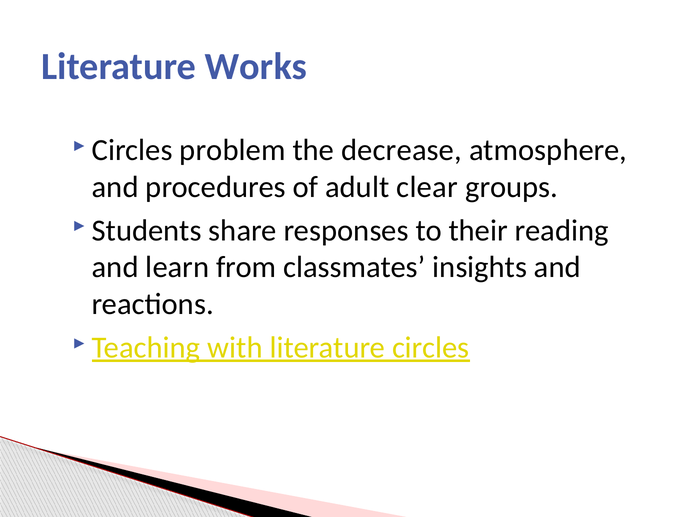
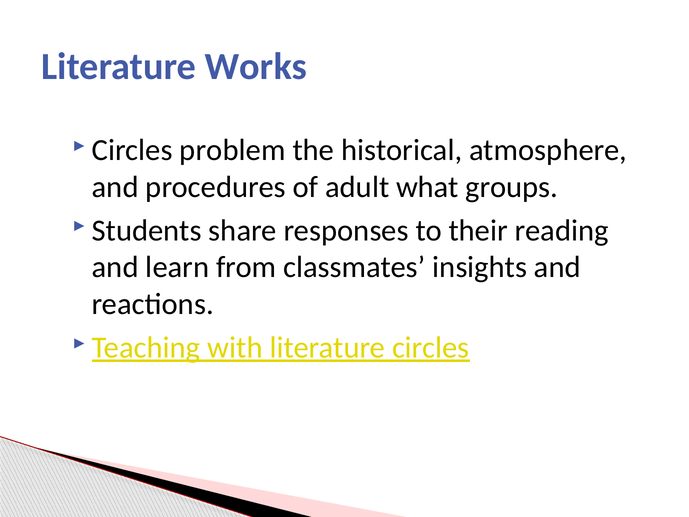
decrease: decrease -> historical (402, 150)
clear: clear -> what (427, 187)
